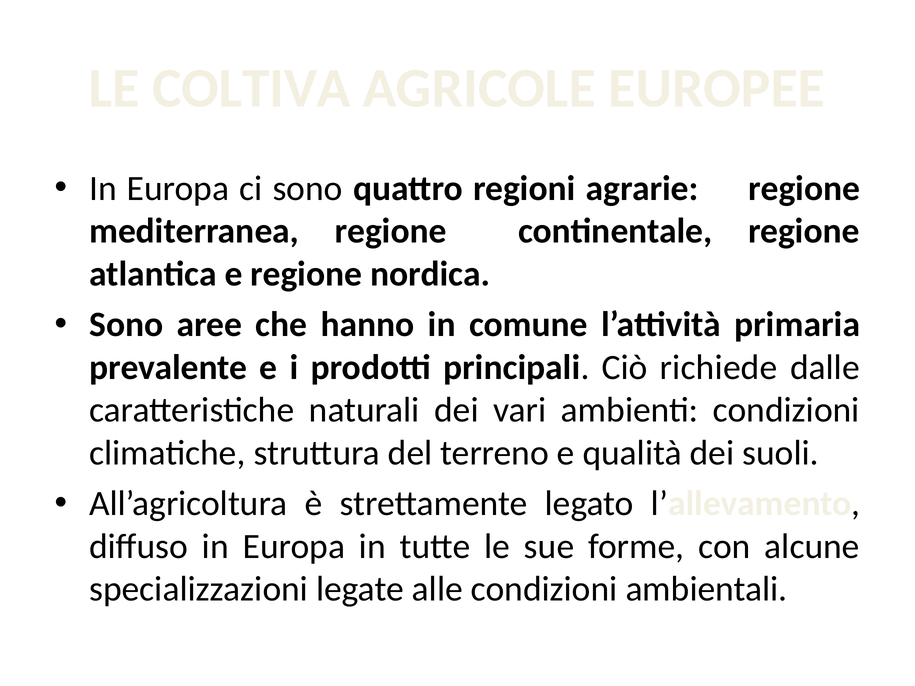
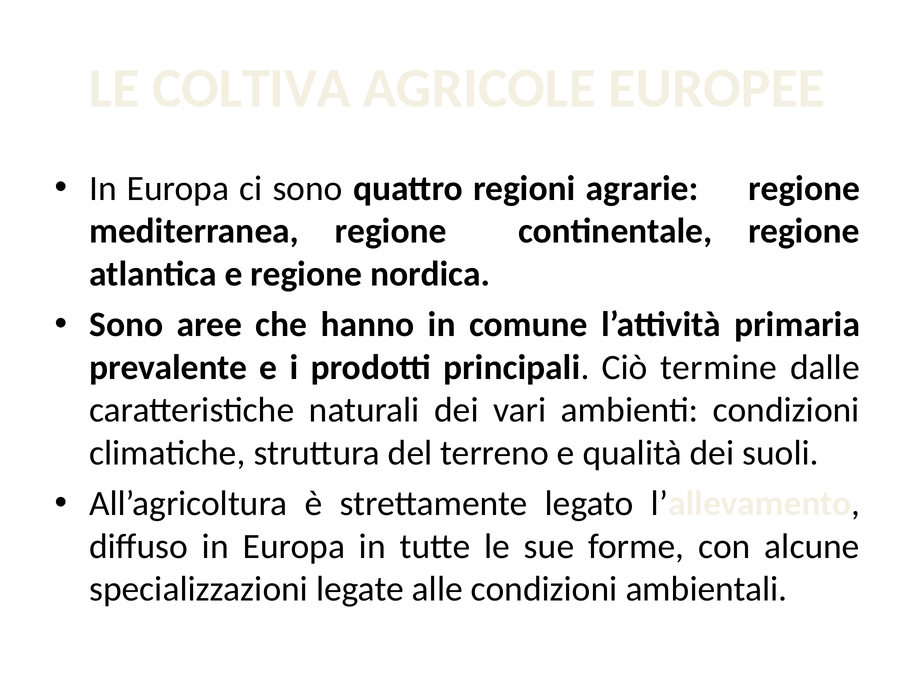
richiede: richiede -> termine (719, 368)
